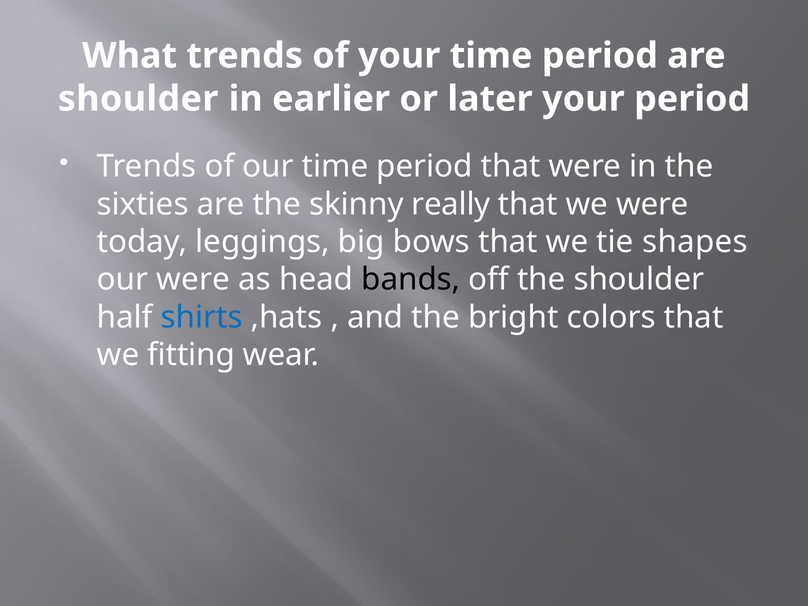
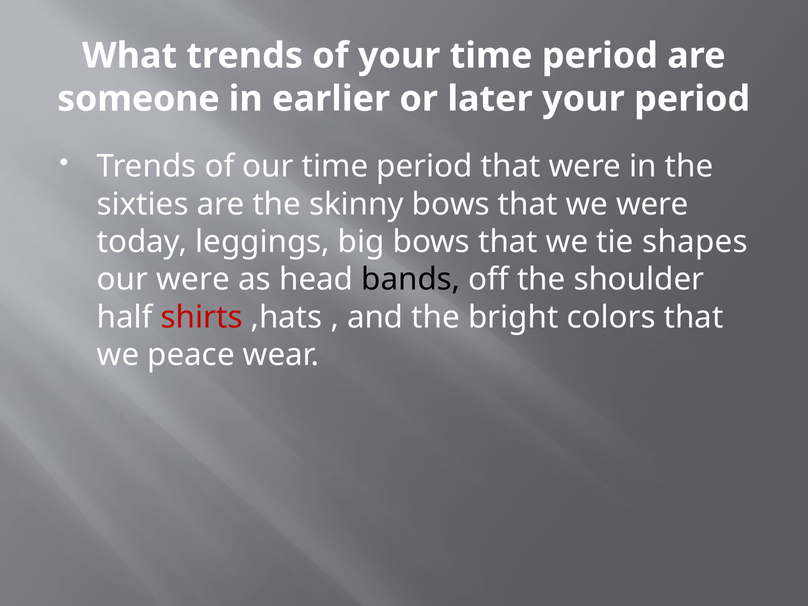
shoulder: shoulder -> someone (138, 99)
skinny really: really -> bows (451, 204)
shirts colour: blue -> red (202, 317)
fitting: fitting -> peace (191, 355)
